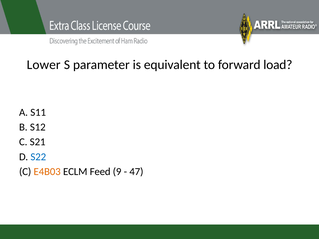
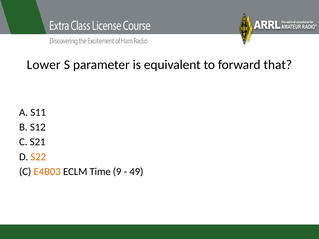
load: load -> that (278, 65)
S22 colour: blue -> orange (38, 157)
Feed: Feed -> Time (100, 172)
47: 47 -> 49 (136, 172)
